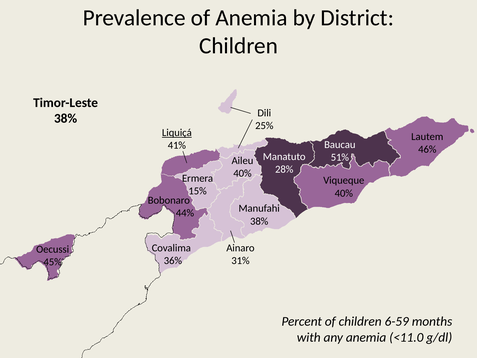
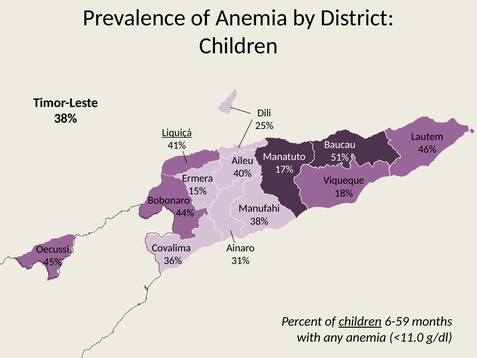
28%: 28% -> 17% (284, 169)
40%: 40% -> 18% (344, 193)
children underline: none -> present (360, 321)
